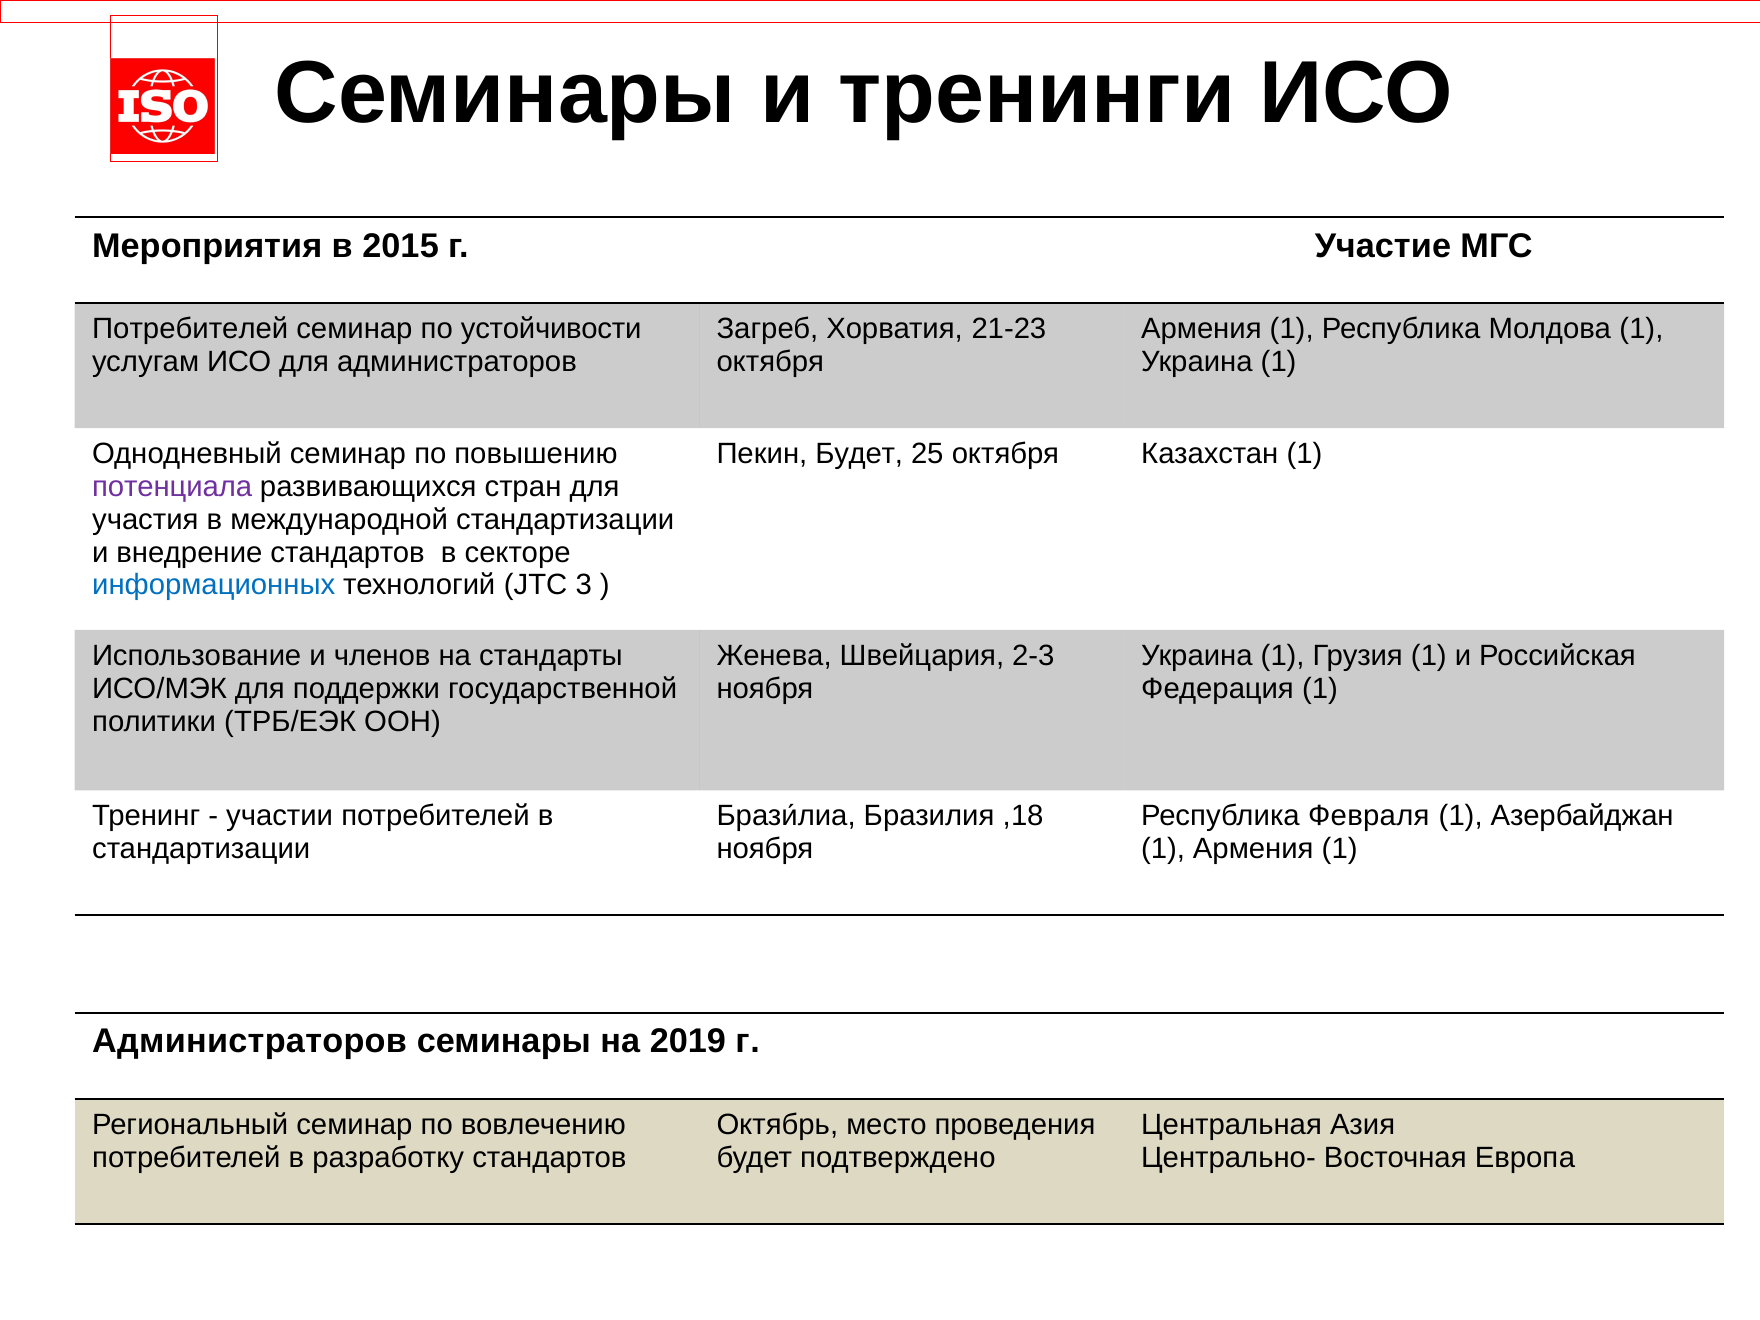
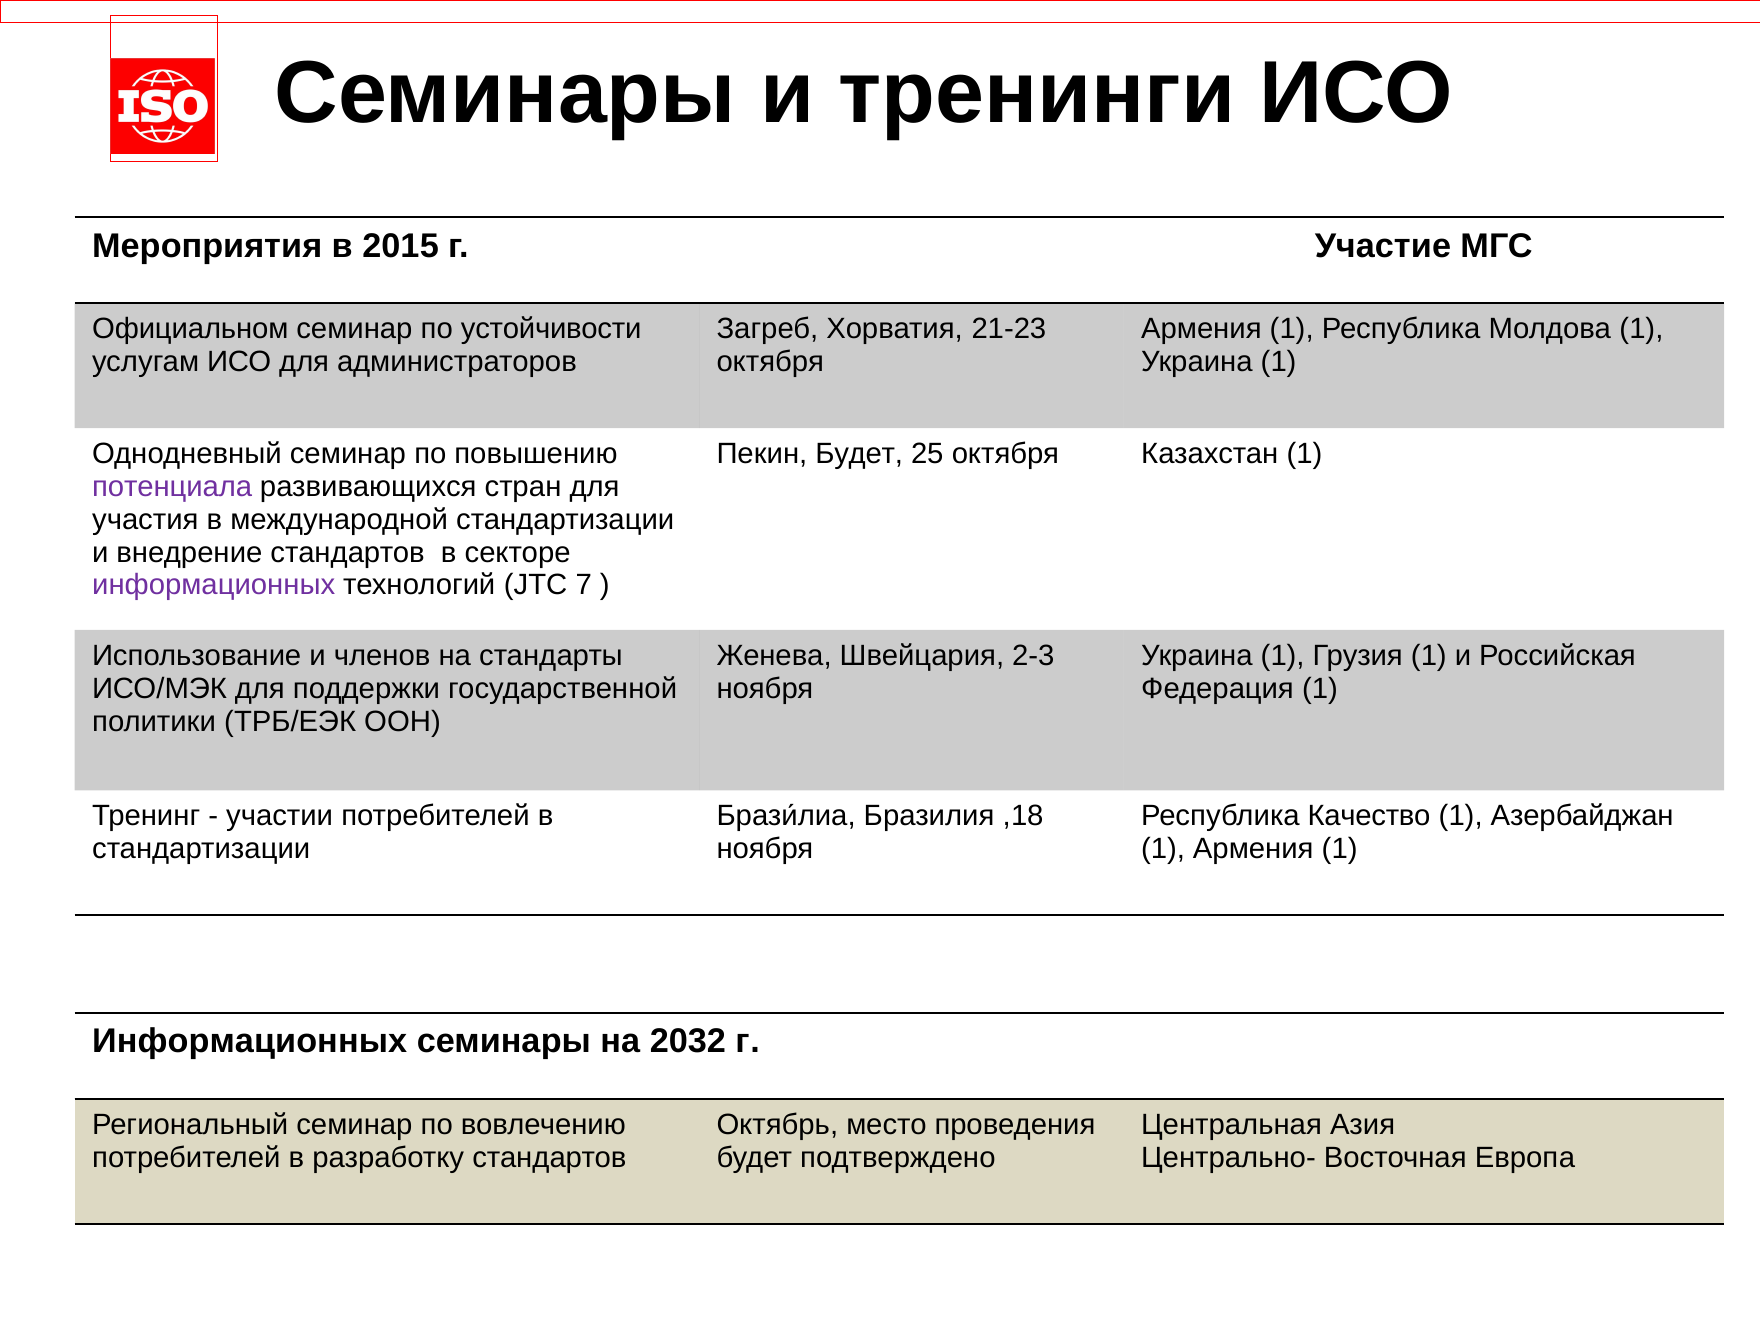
Потребителей: Потребителей -> Официальном (190, 329)
информационных colour: blue -> purple (214, 585)
3: 3 -> 7 (584, 585)
Февраля: Февраля -> Качество (1369, 816)
Администраторов: Администраторов -> Информационных (250, 1042)
2019: 2019 -> 2032 (688, 1042)
